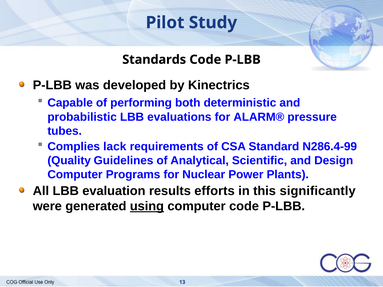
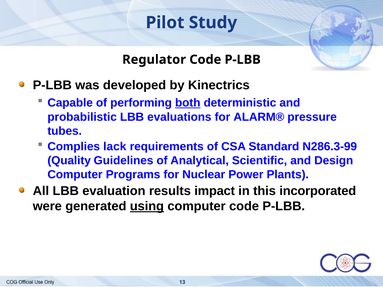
Standards: Standards -> Regulator (154, 60)
both underline: none -> present (188, 103)
N286.4-99: N286.4-99 -> N286.3-99 (330, 147)
efforts: efforts -> impact (215, 191)
significantly: significantly -> incorporated (318, 191)
